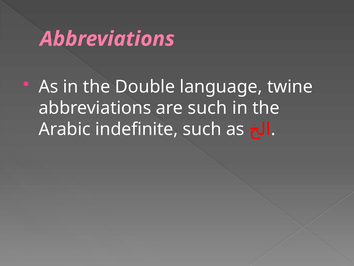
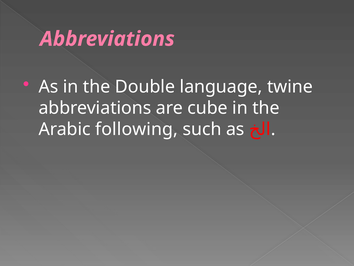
are such: such -> cube (208, 108)
indefinite: indefinite -> following (137, 129)
